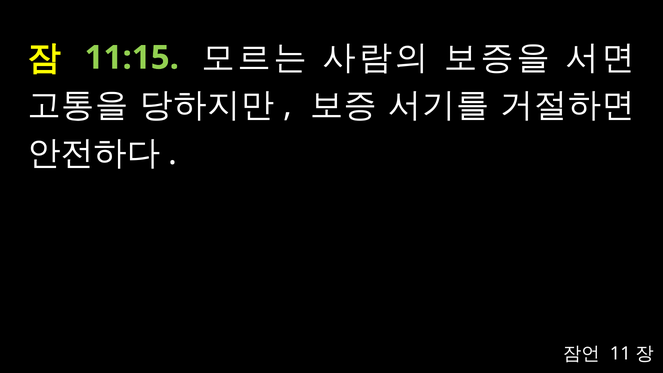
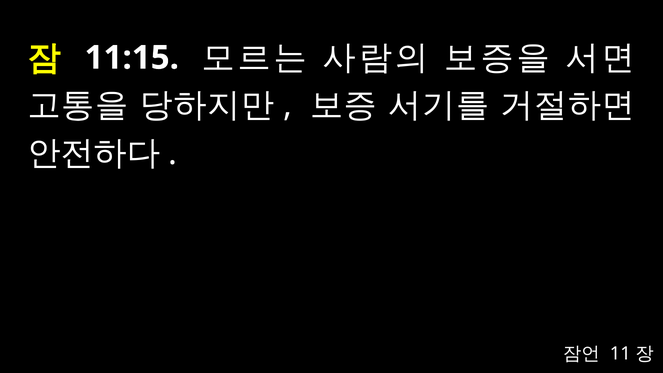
11:15 colour: light green -> white (132, 58)
